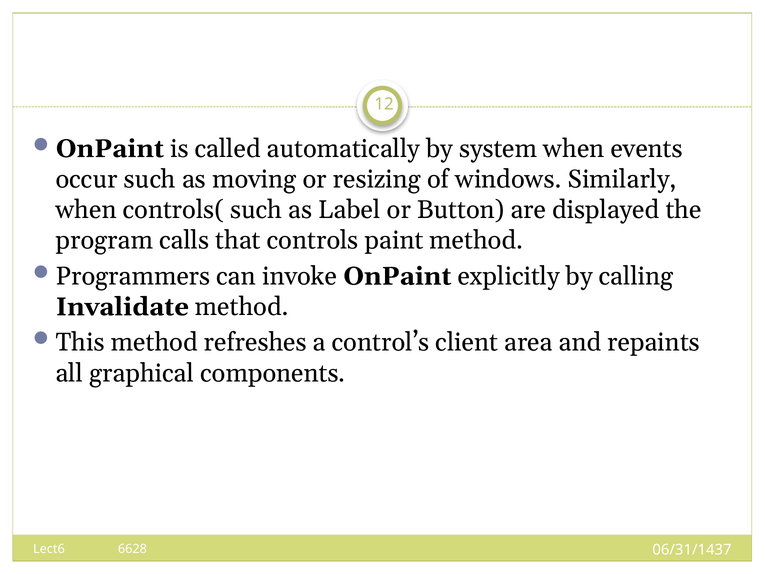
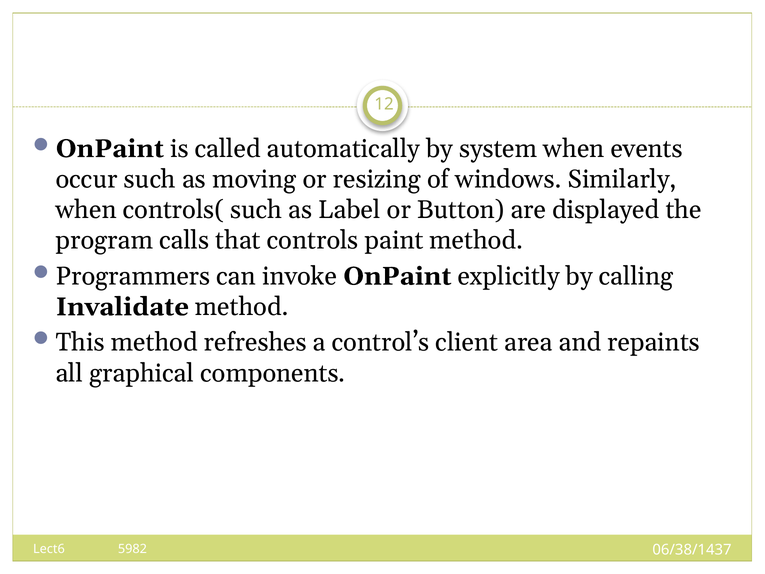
6628: 6628 -> 5982 (132, 549)
06/31/1437: 06/31/1437 -> 06/38/1437 (692, 550)
